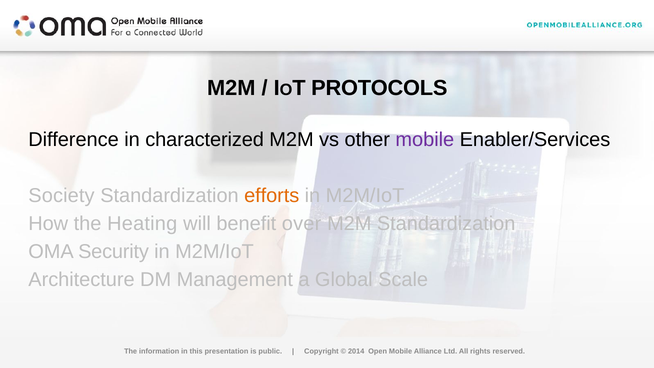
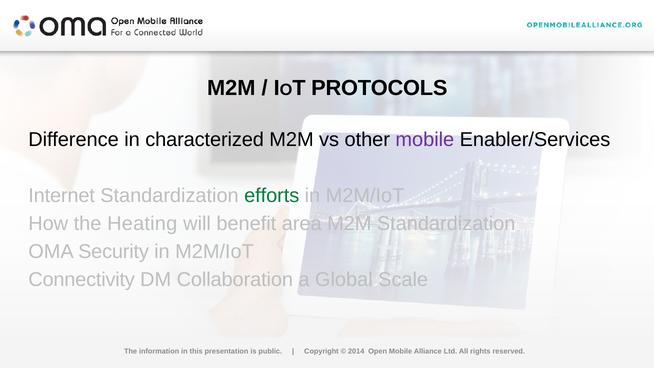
Society: Society -> Internet (62, 196)
efforts colour: orange -> green (272, 196)
over: over -> area (302, 223)
Architecture: Architecture -> Connectivity (82, 279)
Management: Management -> Collaboration (235, 279)
